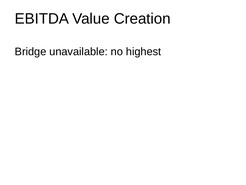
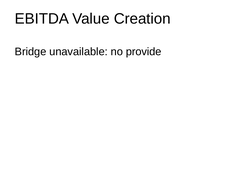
highest: highest -> provide (144, 52)
